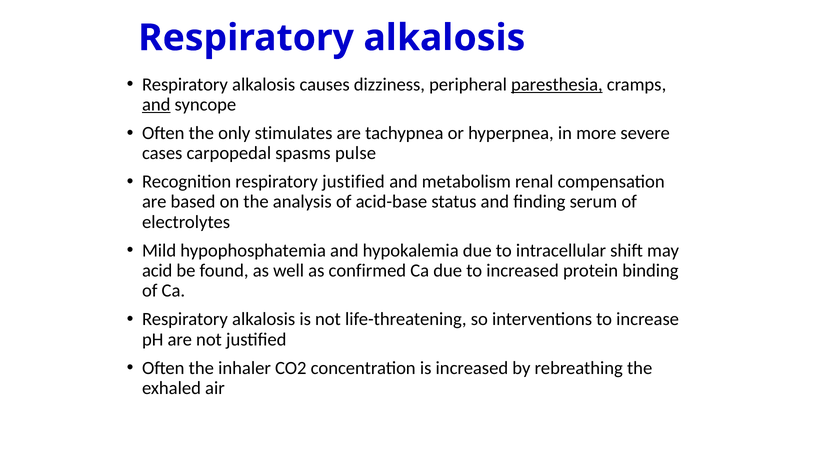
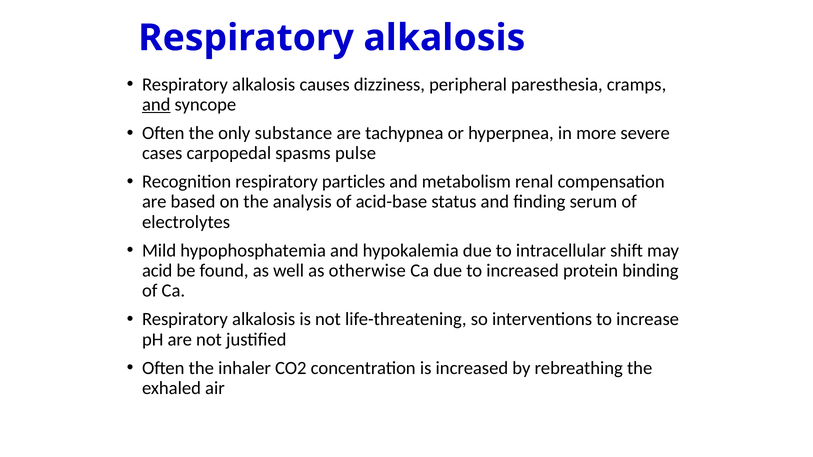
paresthesia underline: present -> none (557, 84)
stimulates: stimulates -> substance (293, 133)
respiratory justified: justified -> particles (354, 182)
confirmed: confirmed -> otherwise (367, 271)
